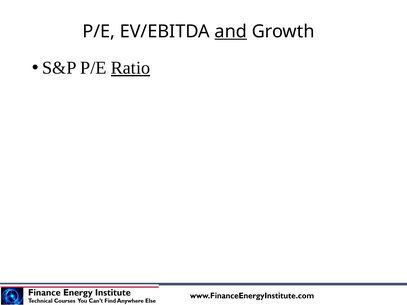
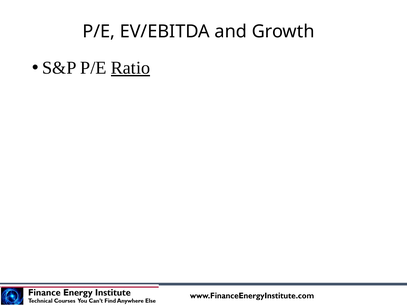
and underline: present -> none (231, 32)
